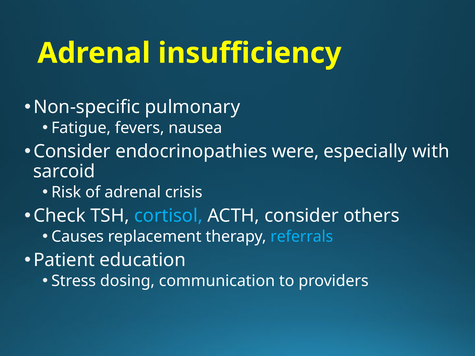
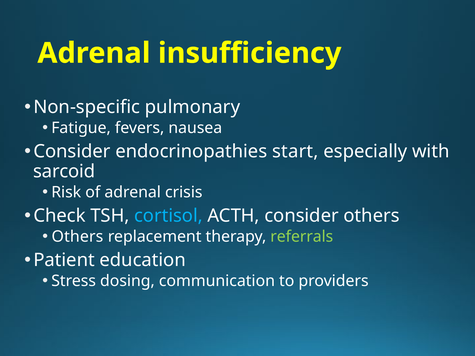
were: were -> start (295, 151)
Causes: Causes -> Others (77, 237)
referrals colour: light blue -> light green (302, 237)
